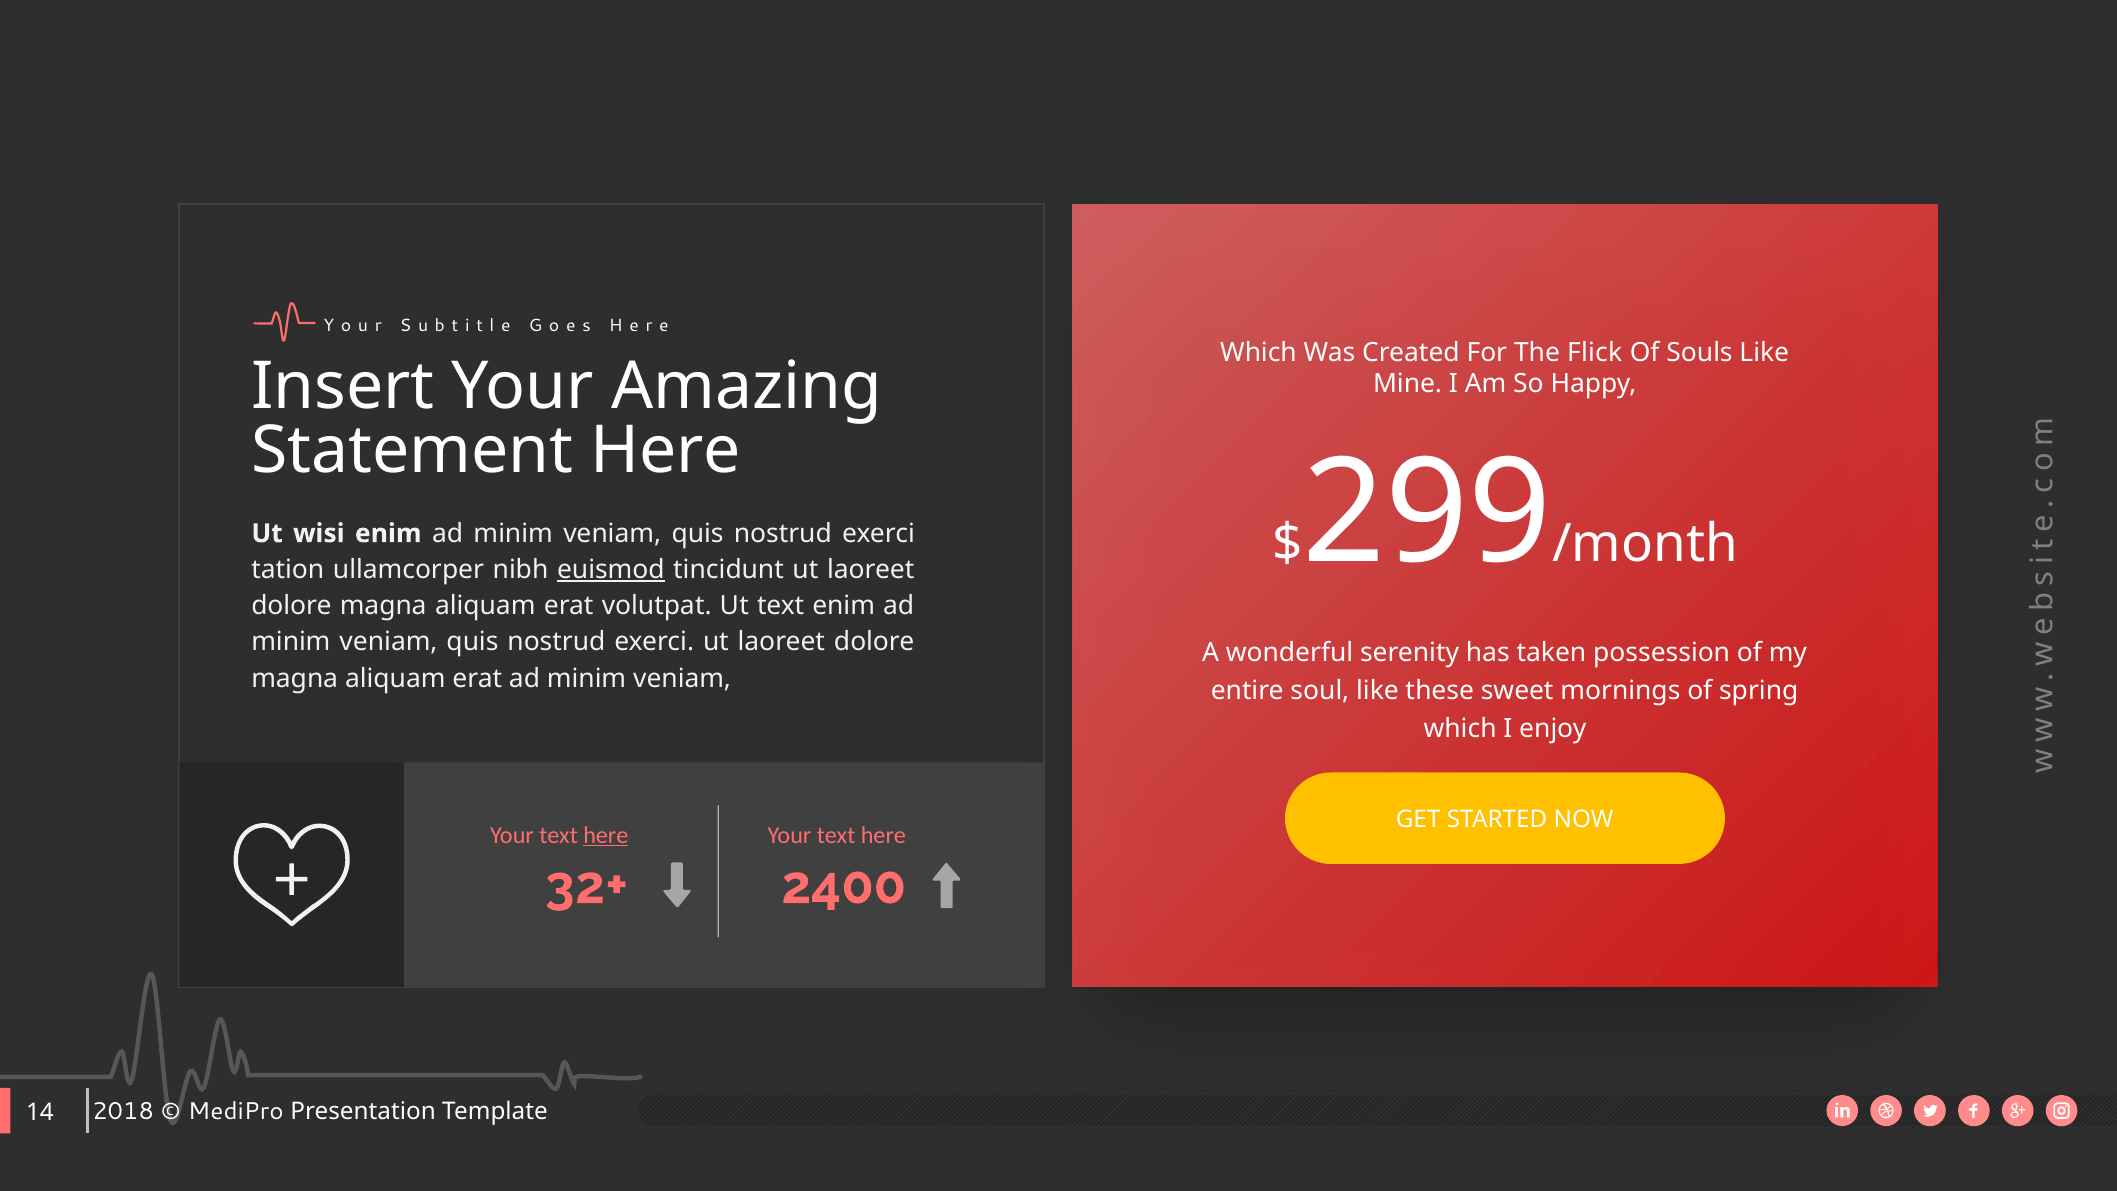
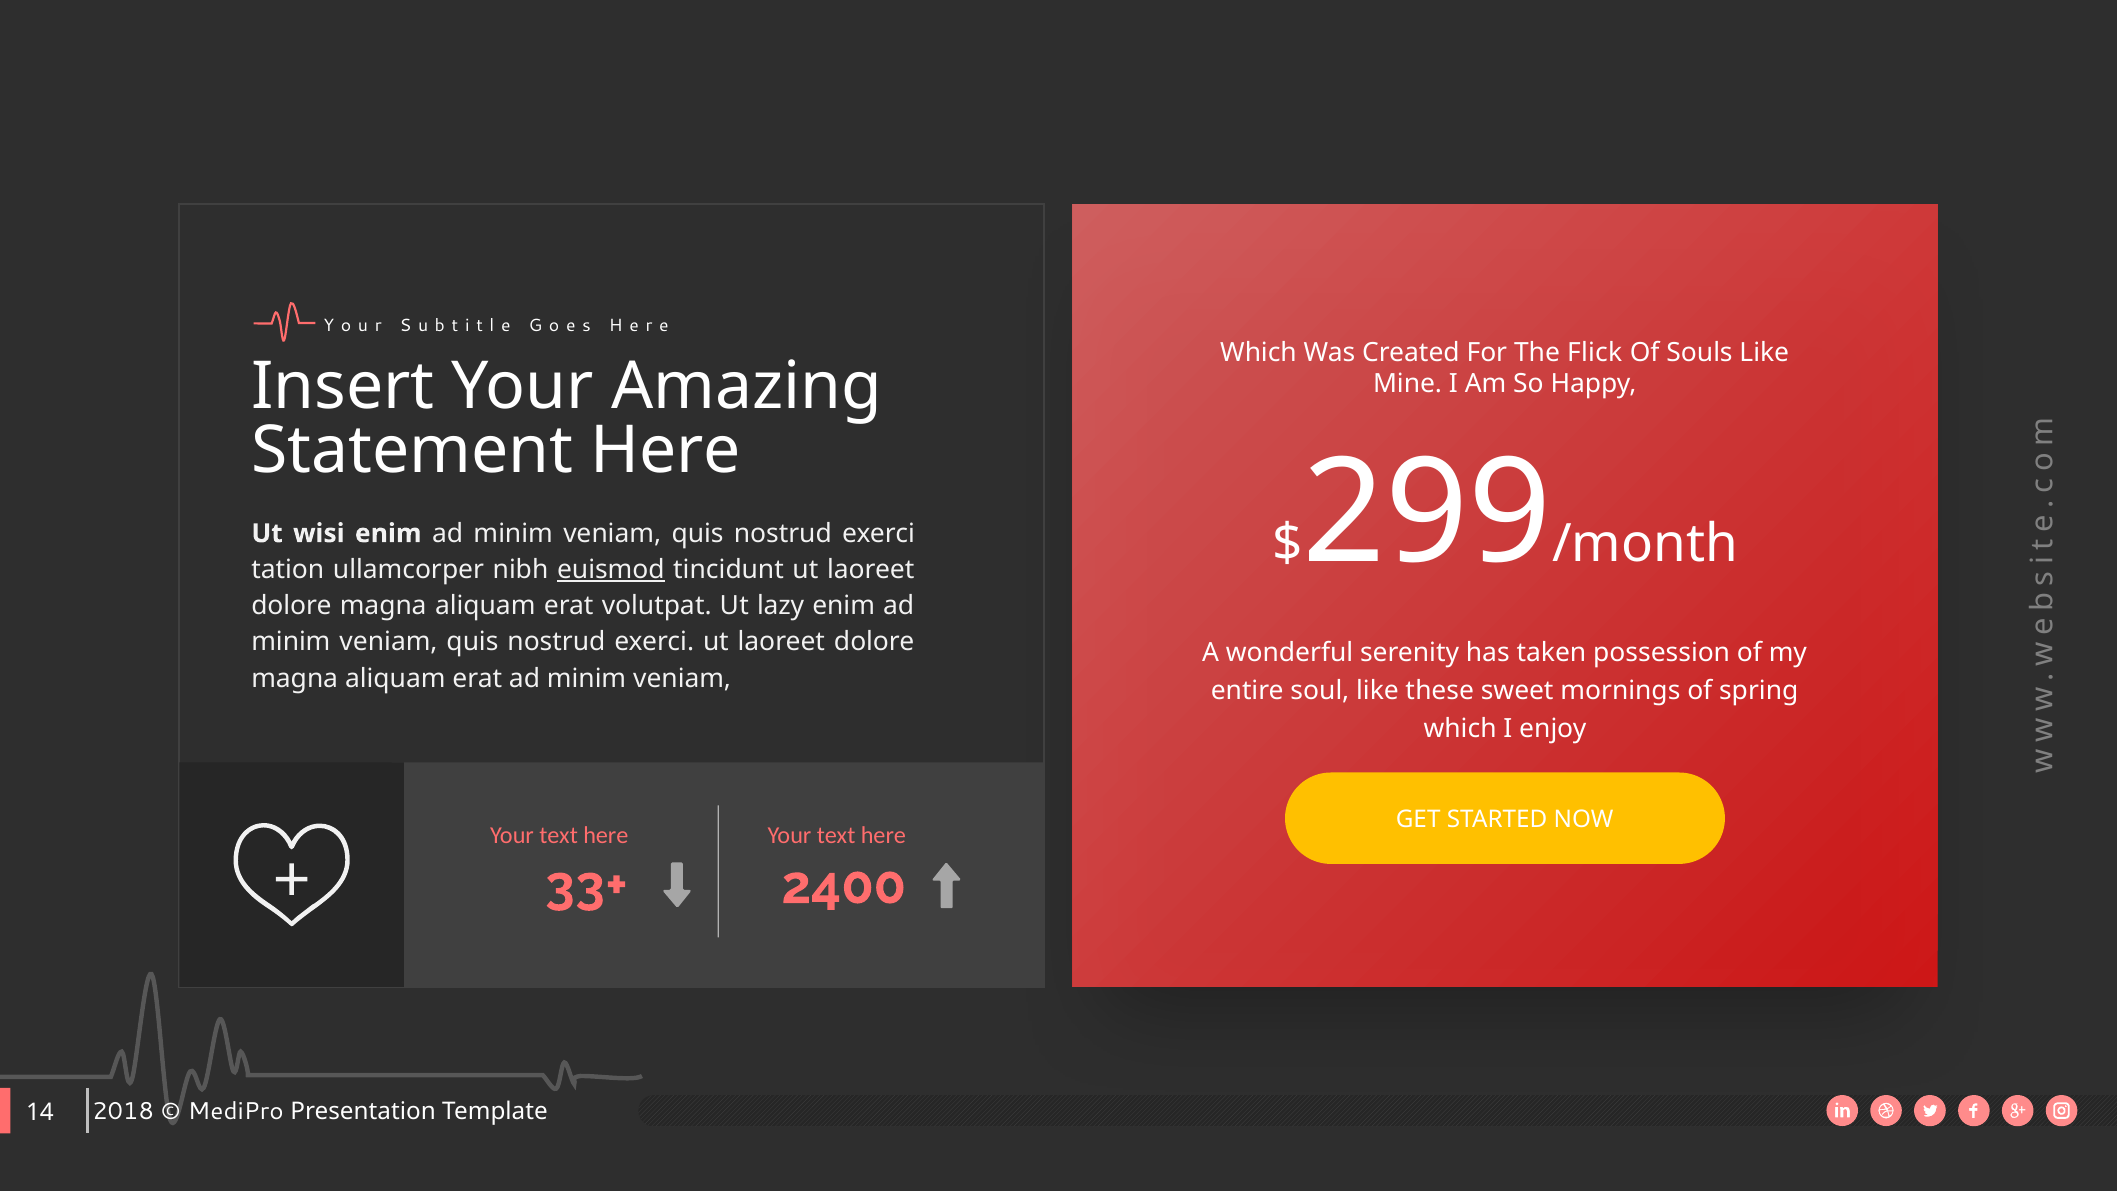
Ut text: text -> lazy (781, 606)
here underline: present -> none (606, 835)
32+: 32+ -> 33+ (586, 885)
